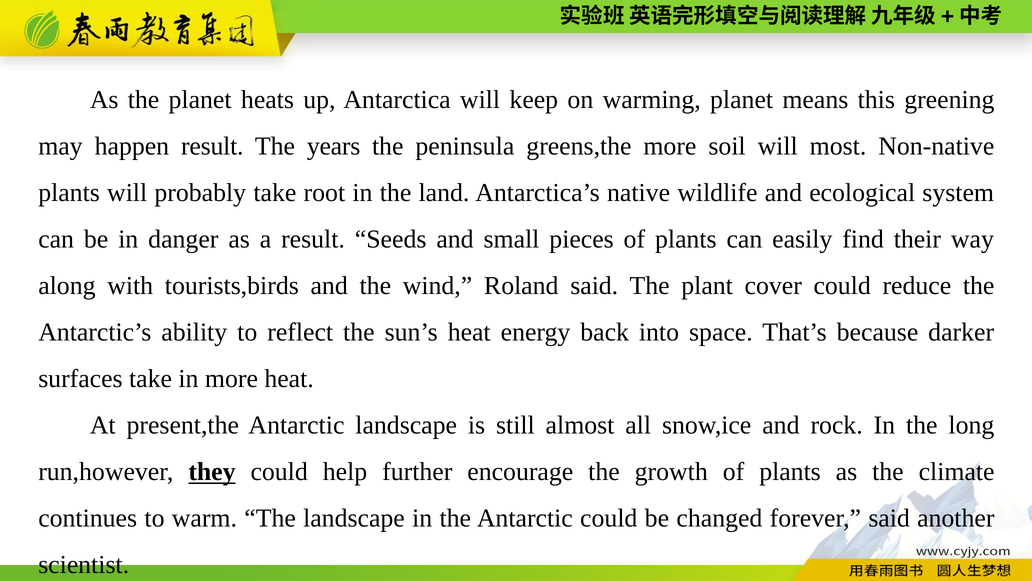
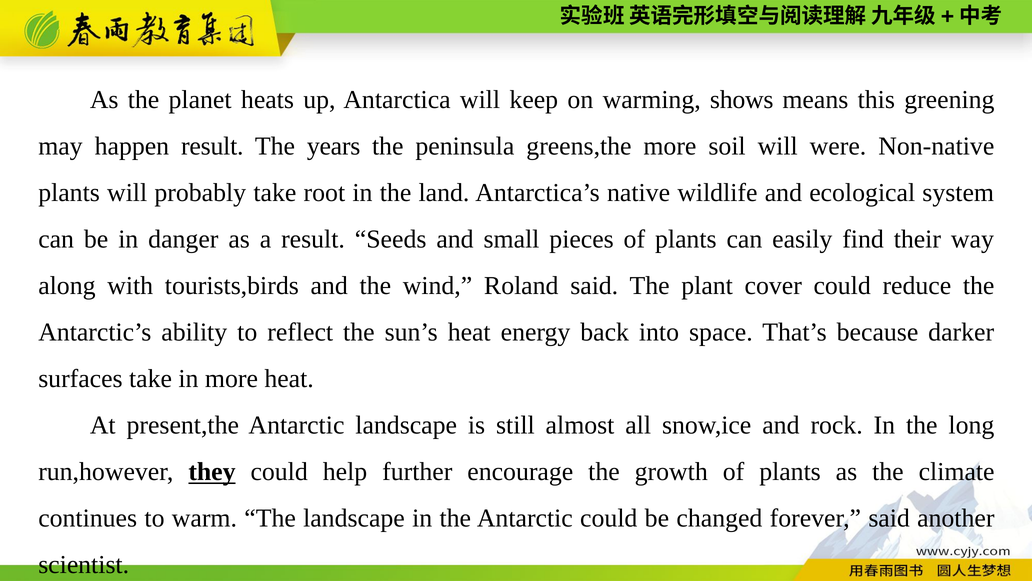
warming planet: planet -> shows (742, 100)
most: most -> were (838, 146)
